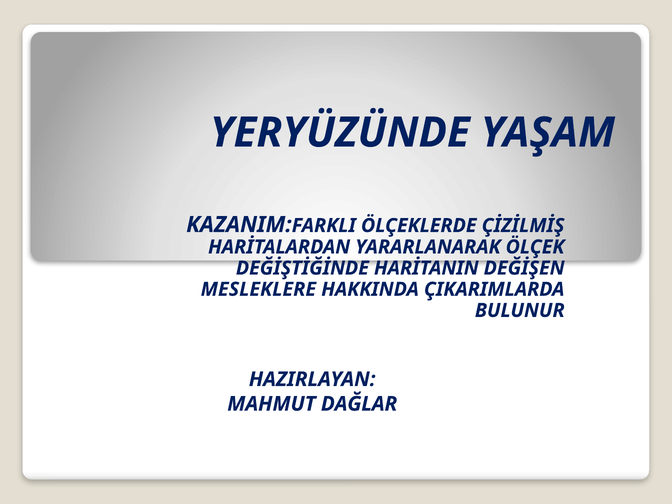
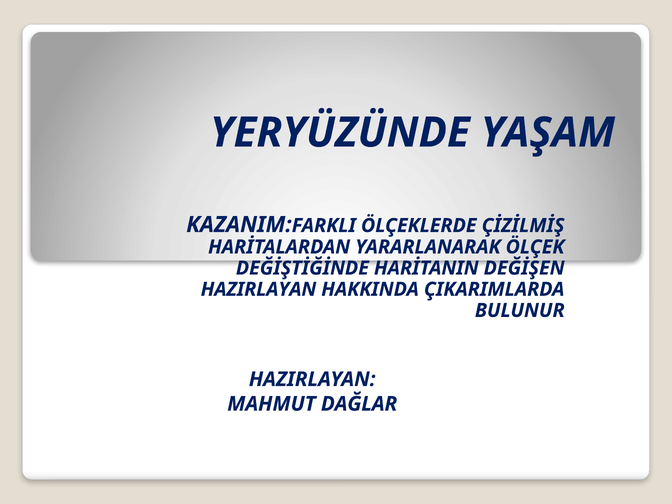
MESLEKLERE: MESLEKLERE -> HAZIRLAYAN (258, 289)
